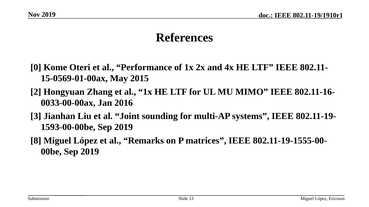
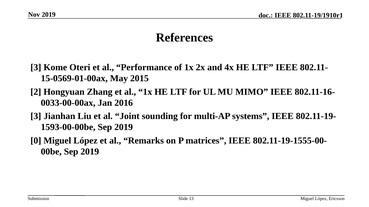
0: 0 -> 3 (36, 68)
8: 8 -> 0 (36, 141)
